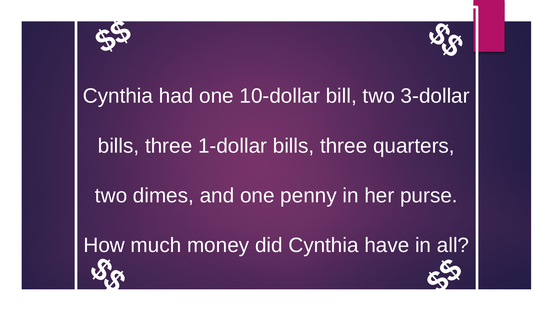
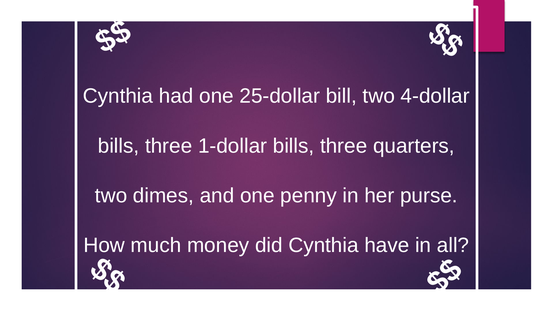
10-dollar: 10-dollar -> 25-dollar (280, 96)
3-dollar: 3-dollar -> 4-dollar (435, 96)
